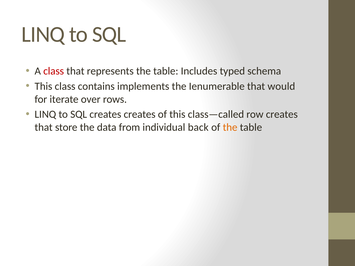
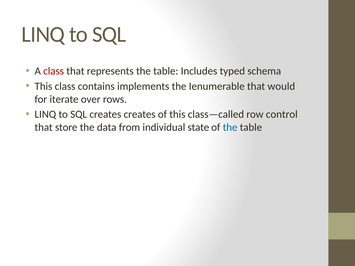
row creates: creates -> control (282, 114)
back: back -> state (198, 127)
the colour: orange -> blue (230, 127)
